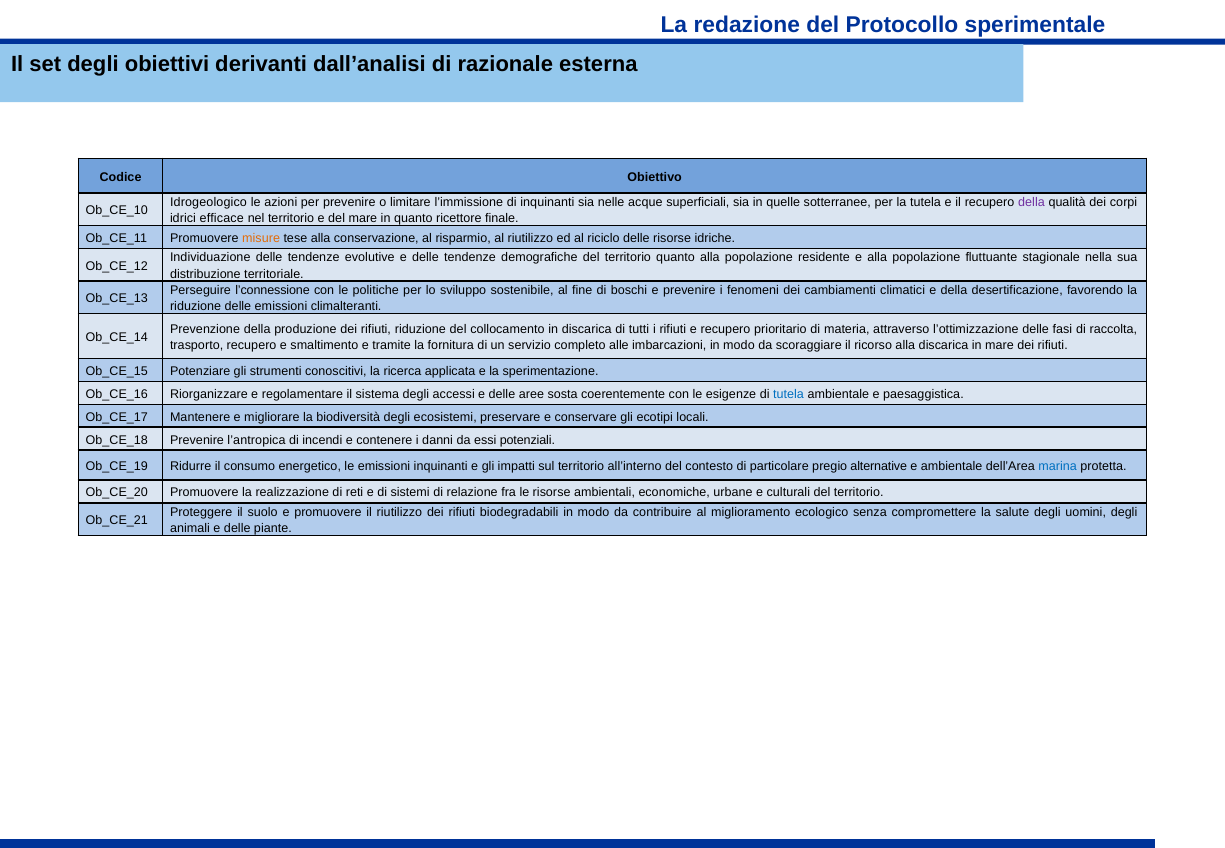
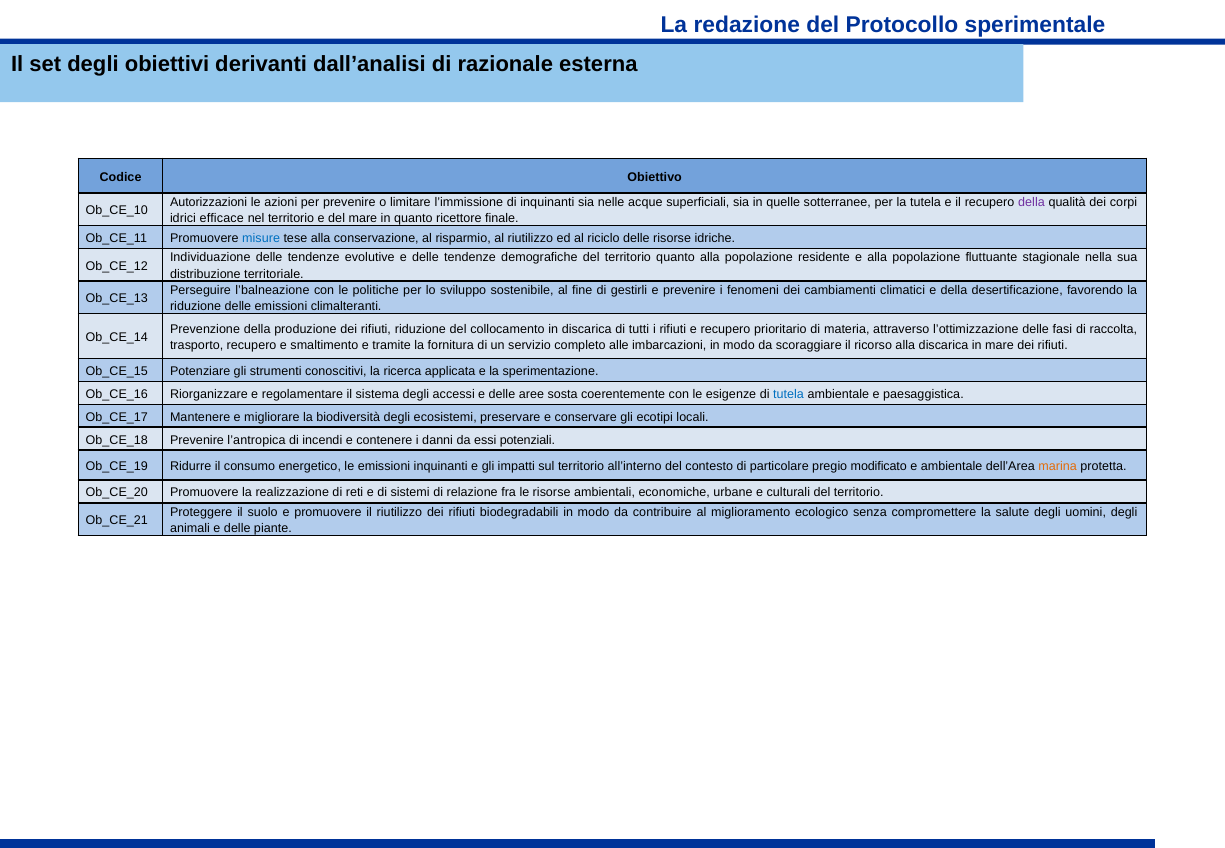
Idrogeologico: Idrogeologico -> Autorizzazioni (209, 202)
misure colour: orange -> blue (261, 238)
l’connessione: l’connessione -> l’balneazione (272, 290)
boschi: boschi -> gestirli (629, 290)
alternative: alternative -> modificato (879, 466)
marina colour: blue -> orange (1058, 466)
